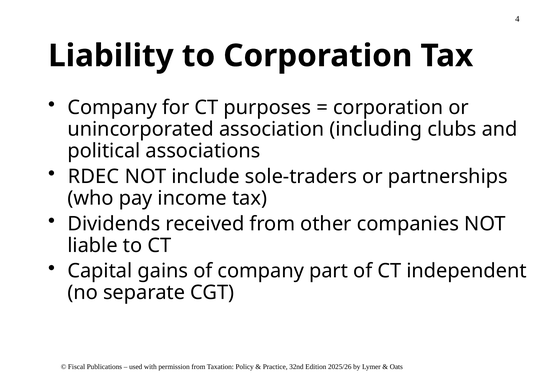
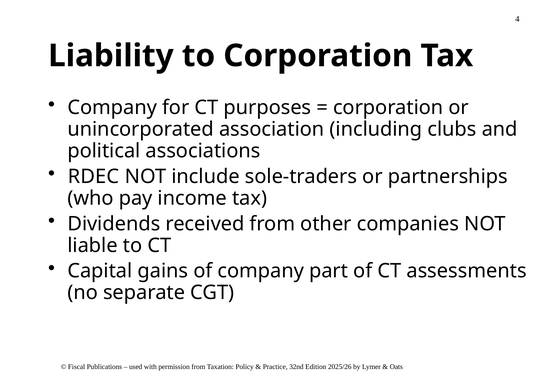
independent: independent -> assessments (467, 271)
